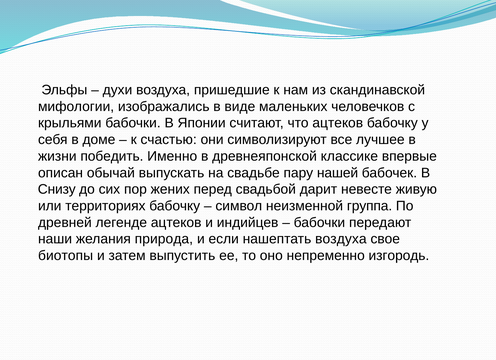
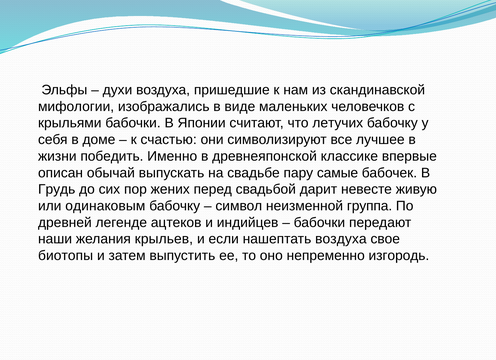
что ацтеков: ацтеков -> летучих (338, 123)
нашей: нашей -> самые (338, 172)
Снизу: Снизу -> Грудь (57, 189)
территориях: территориях -> одинаковым (105, 206)
природа: природа -> крыльев (164, 239)
